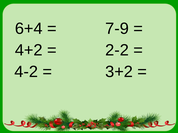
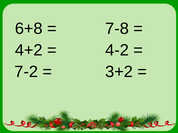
6+4: 6+4 -> 6+8 (29, 29)
7-9: 7-9 -> 7-8 (117, 29)
2-2: 2-2 -> 4-2 (117, 50)
4-2: 4-2 -> 7-2 (26, 72)
